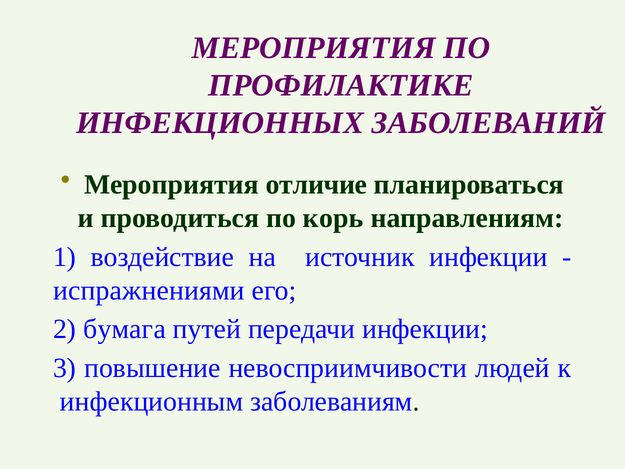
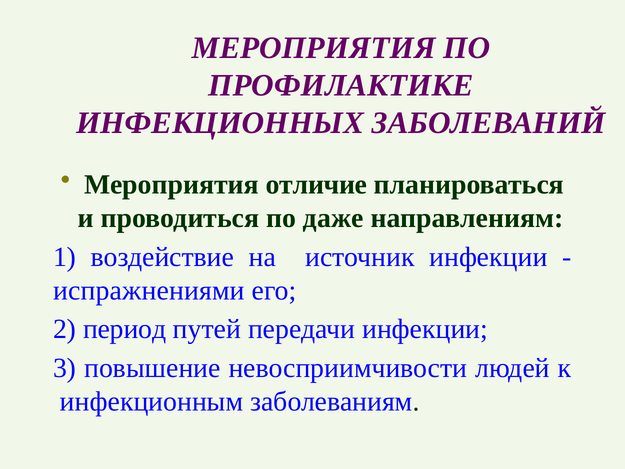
корь: корь -> даже (333, 218)
бумага: бумага -> период (125, 329)
